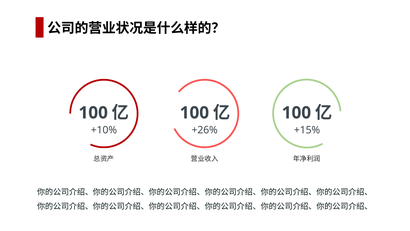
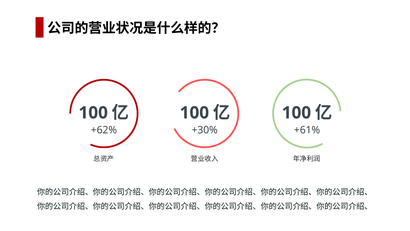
+10%: +10% -> +62% (104, 130)
+26%: +26% -> +30% (205, 130)
+15%: +15% -> +61% (307, 130)
